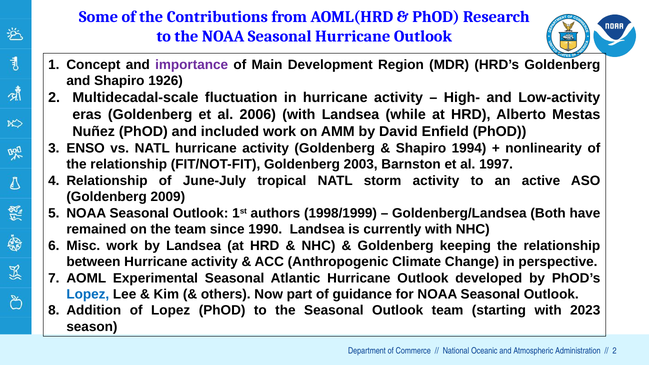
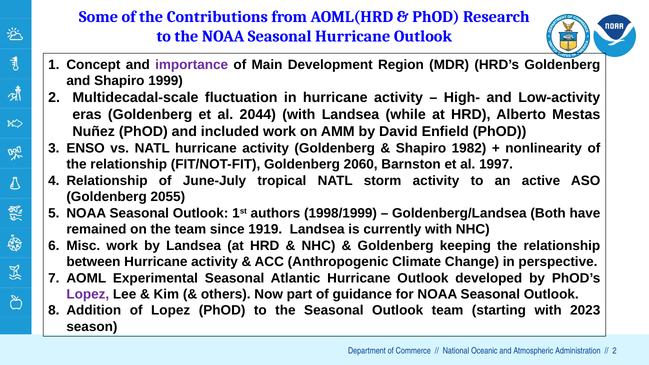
1926: 1926 -> 1999 (166, 81)
2006: 2006 -> 2044 (258, 115)
1994: 1994 -> 1982 (469, 148)
2003: 2003 -> 2060 (361, 164)
2009: 2009 -> 2055 (168, 197)
1990: 1990 -> 1919 (265, 229)
Lopez colour: blue -> purple (88, 294)
